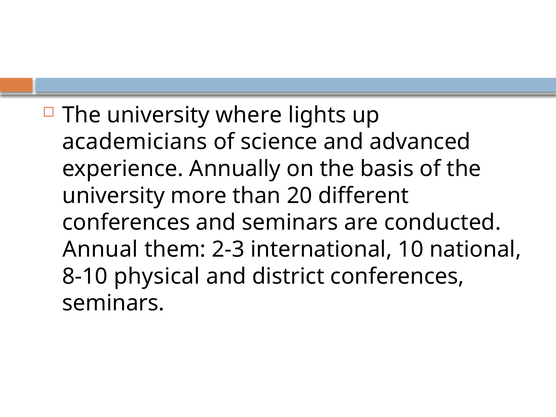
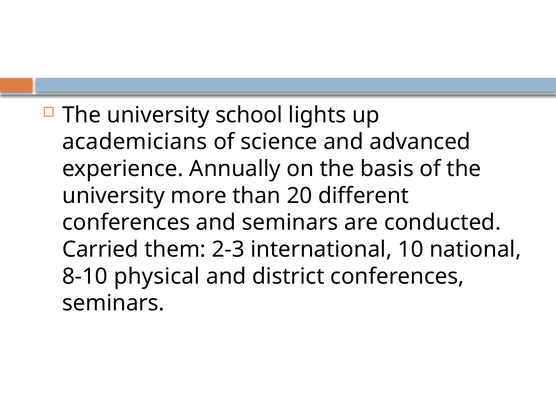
where: where -> school (249, 115)
Annual: Annual -> Carried (100, 249)
